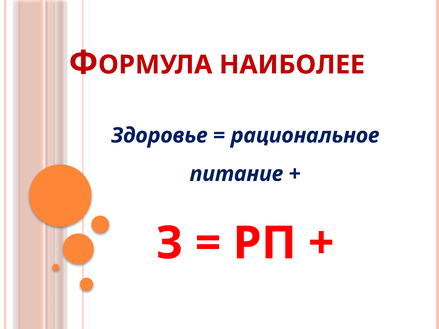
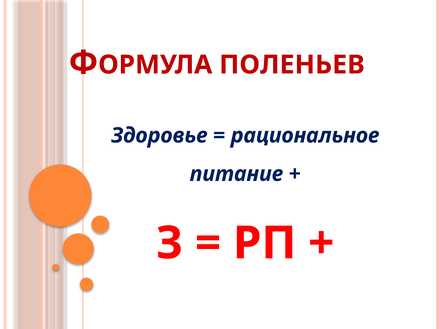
НАИБОЛЕЕ: НАИБОЛЕЕ -> ПОЛЕНЬЕВ (292, 65)
